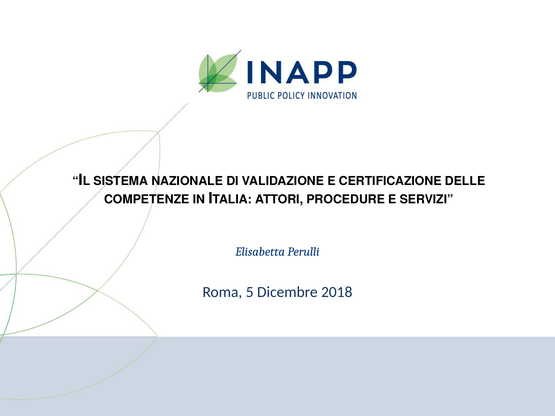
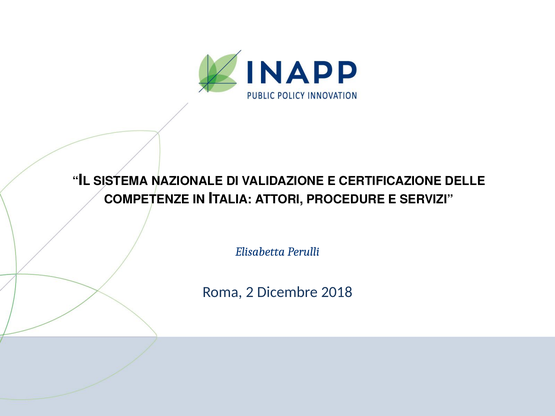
5: 5 -> 2 (250, 292)
